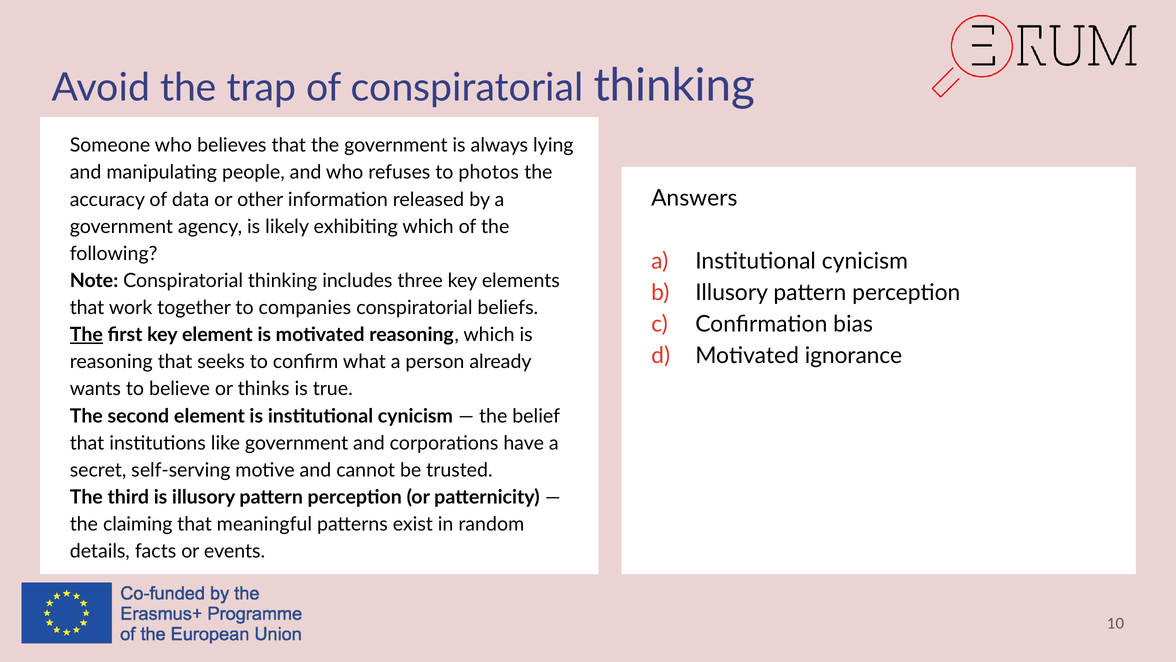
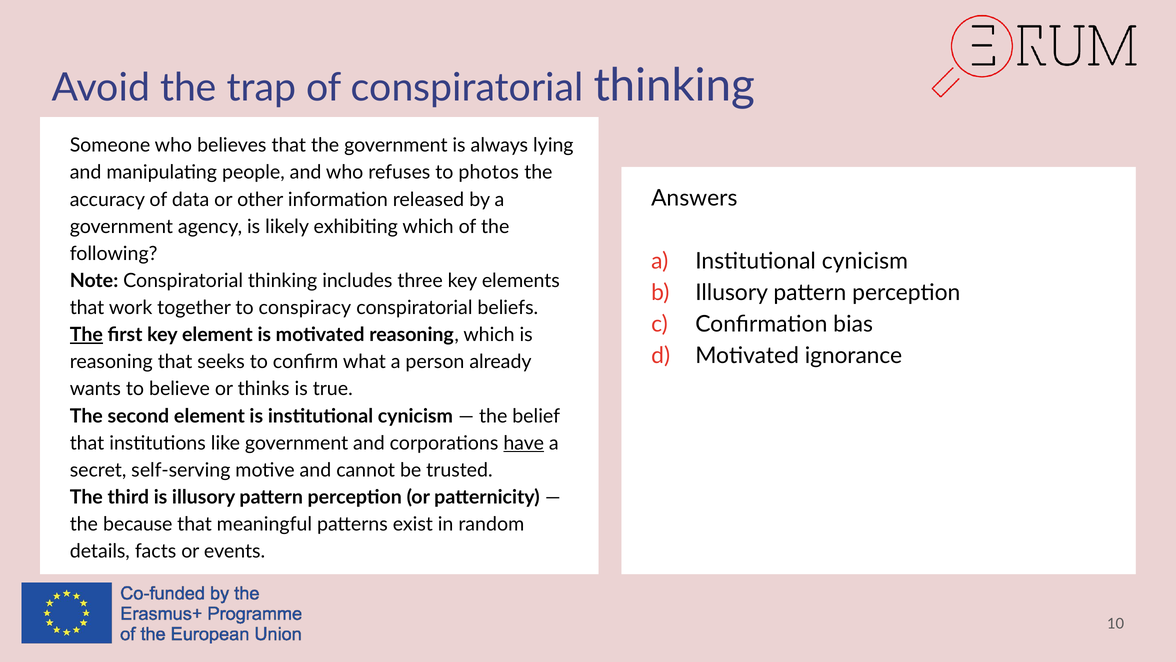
companies: companies -> conspiracy (305, 308)
have underline: none -> present (524, 443)
claiming: claiming -> because (138, 524)
